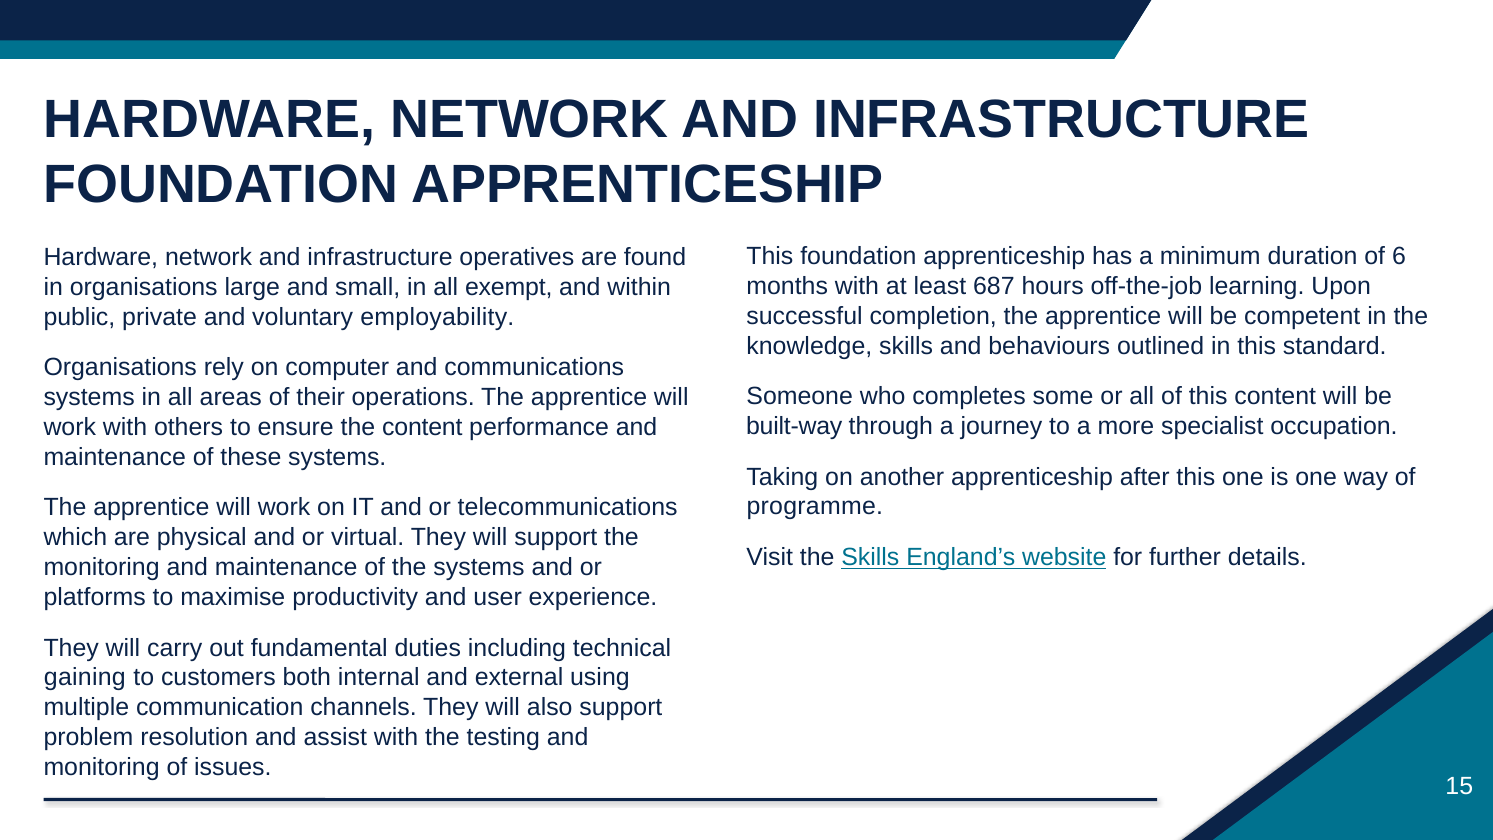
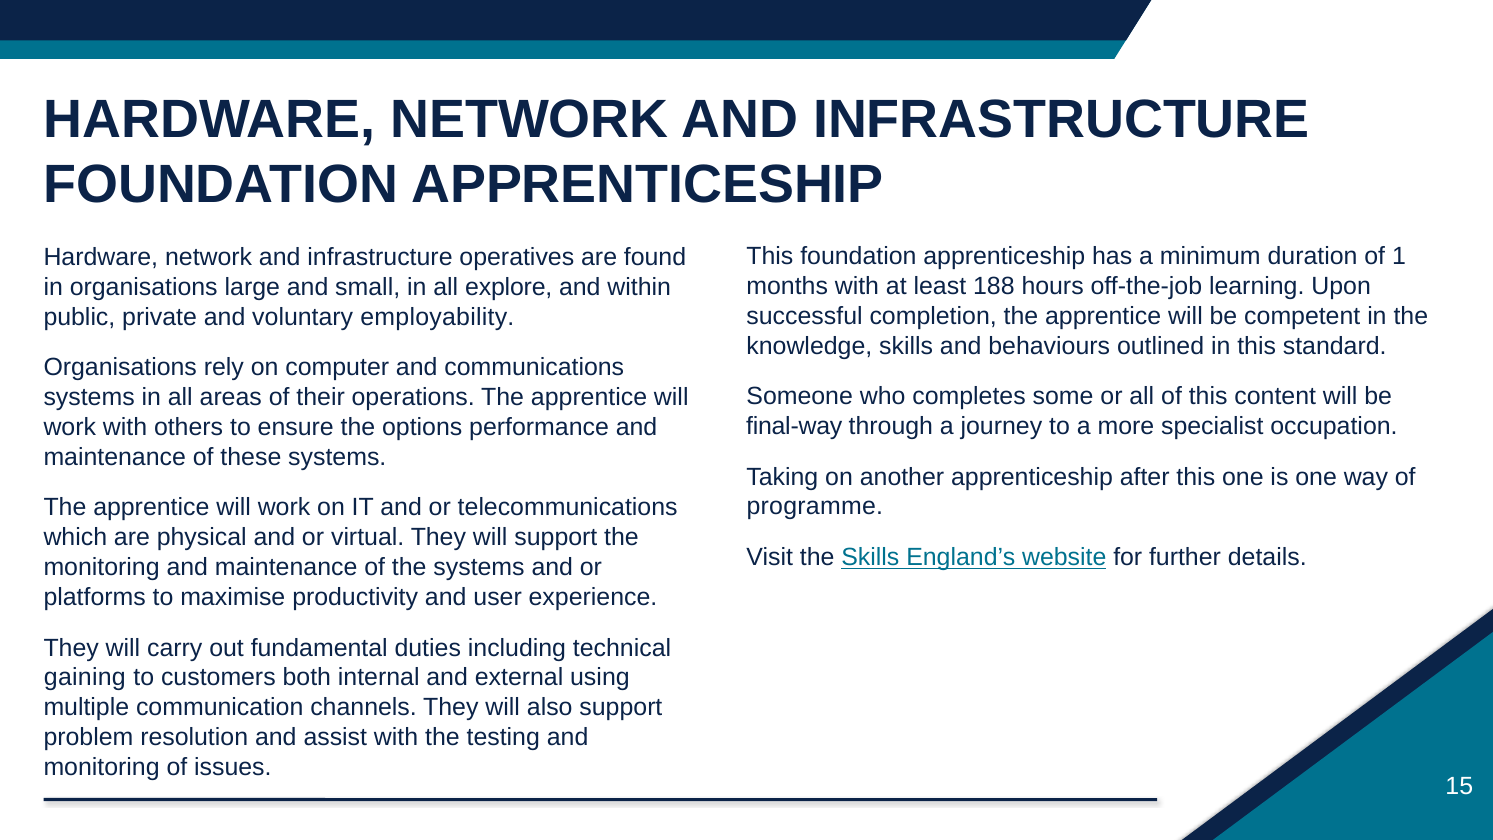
6: 6 -> 1 (1399, 256)
687: 687 -> 188 (994, 286)
exempt: exempt -> explore (509, 287)
built-way: built-way -> final-way (794, 426)
the content: content -> options (422, 427)
